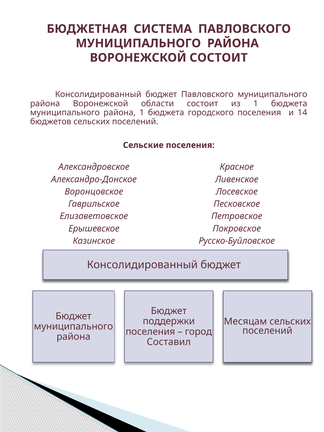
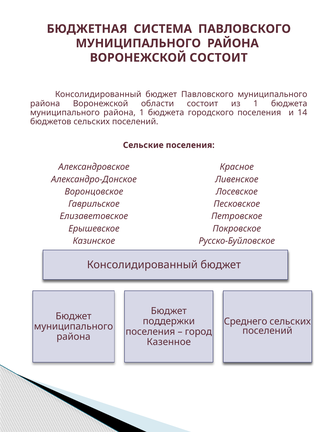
Месяцам: Месяцам -> Среднего (246, 322)
Составил: Составил -> Казенное (169, 342)
